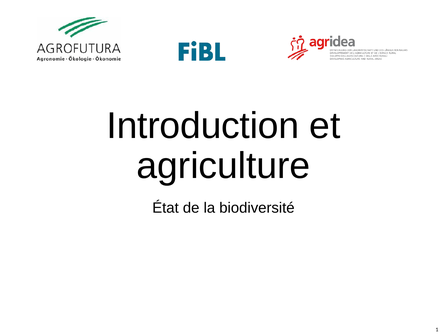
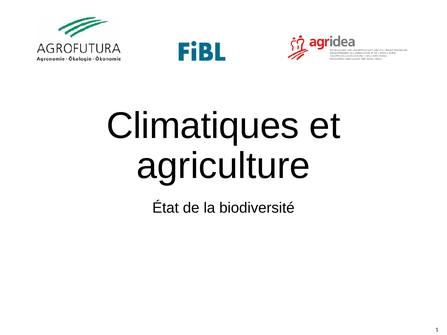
Introduction: Introduction -> Climatiques (203, 126)
